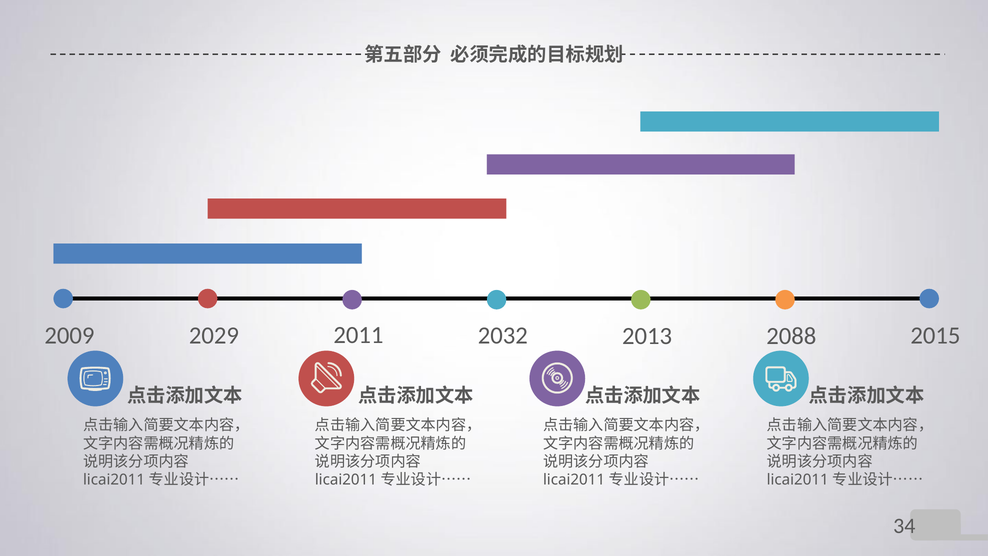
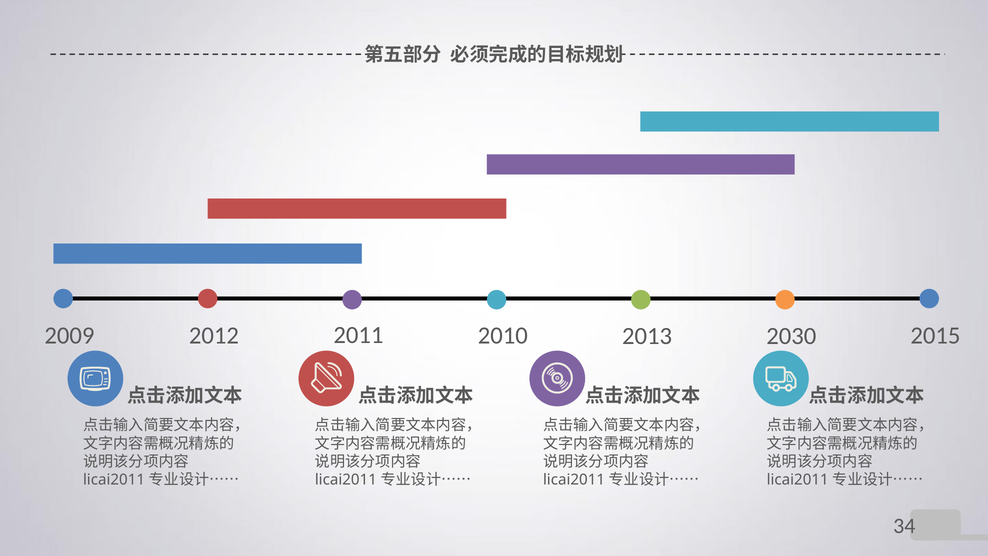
2032: 2032 -> 2010 (503, 335)
2029: 2029 -> 2012 (214, 336)
2088: 2088 -> 2030 (791, 336)
